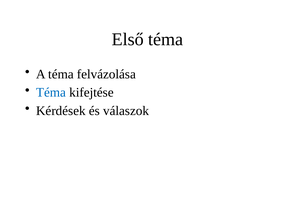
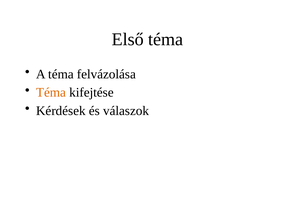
Téma colour: blue -> orange (51, 93)
